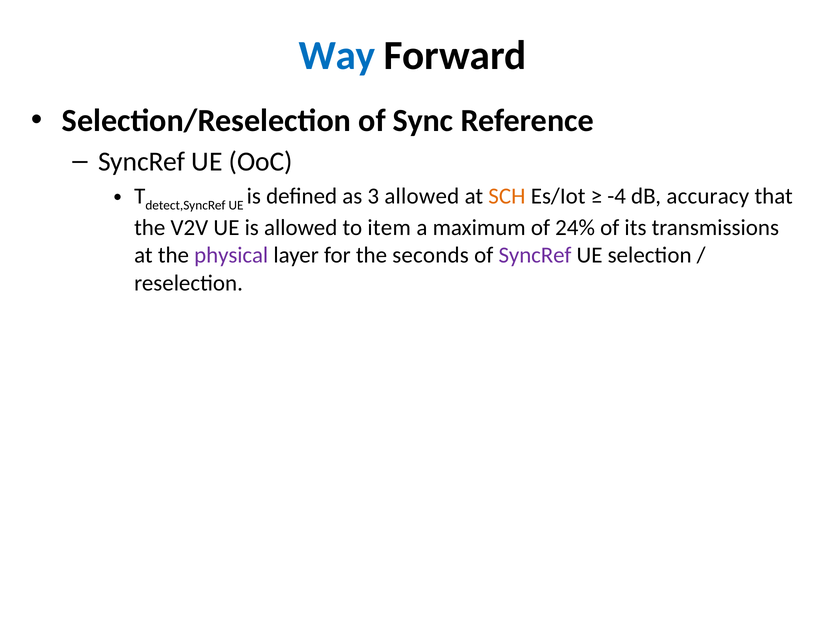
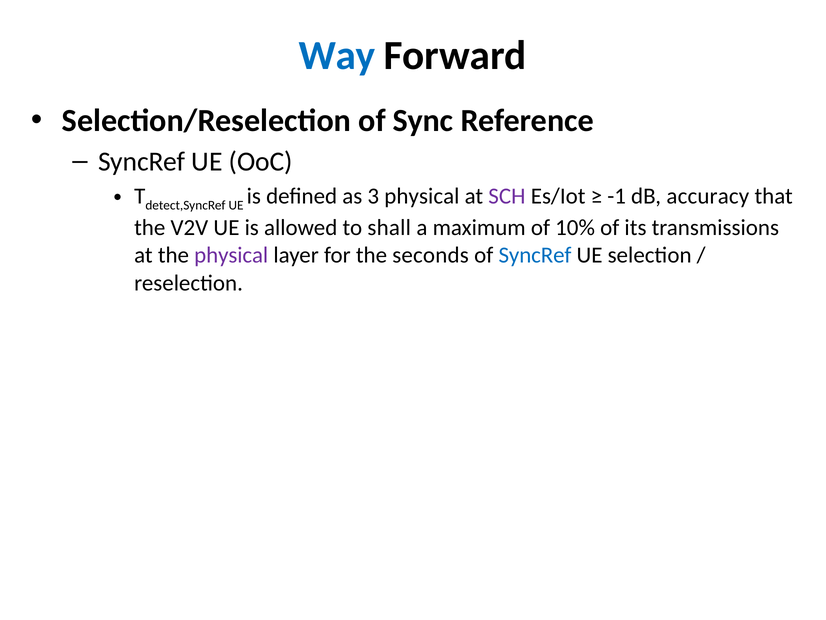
3 allowed: allowed -> physical (422, 196)
SCH colour: orange -> purple (507, 196)
-4: -4 -> -1 (617, 196)
item: item -> shall (389, 228)
24%: 24% -> 10% (575, 228)
SyncRef colour: purple -> blue (535, 255)
